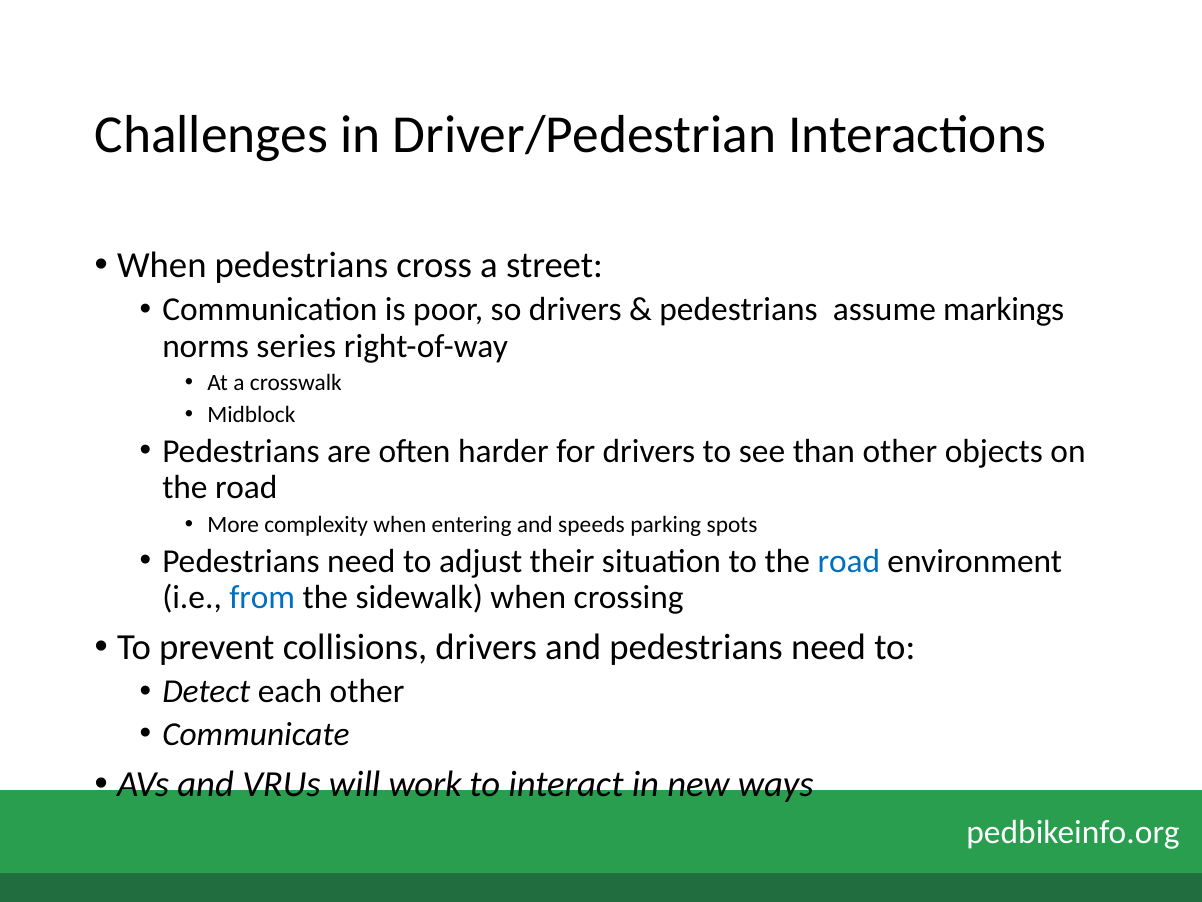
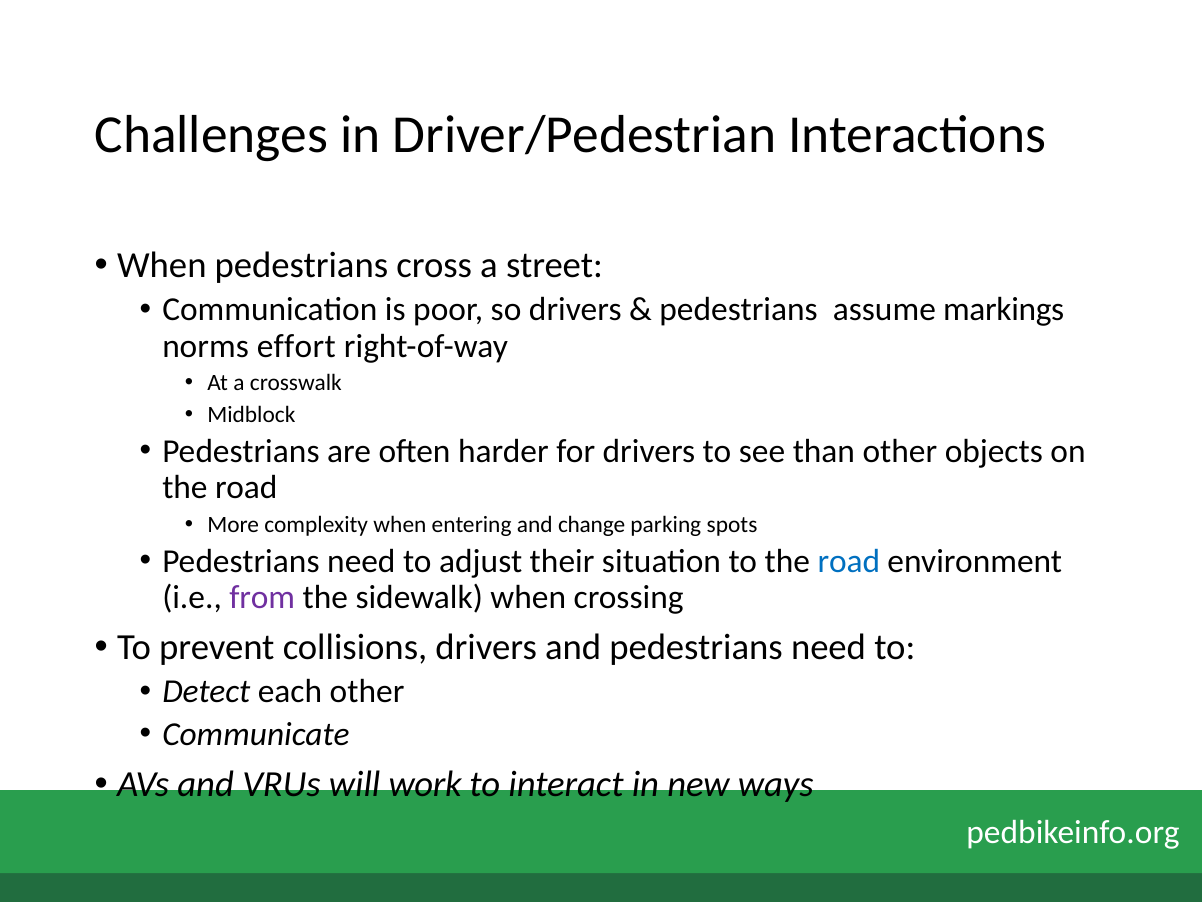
series: series -> effort (296, 346)
speeds: speeds -> change (592, 524)
from colour: blue -> purple (262, 597)
